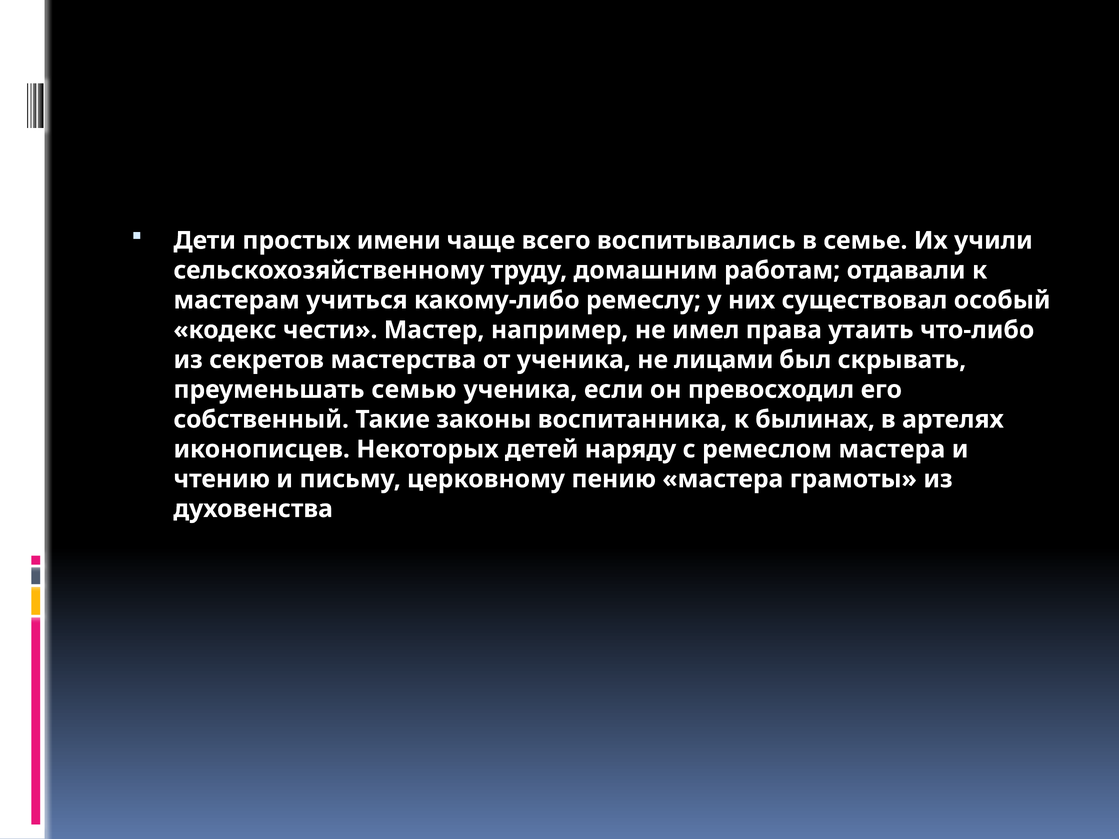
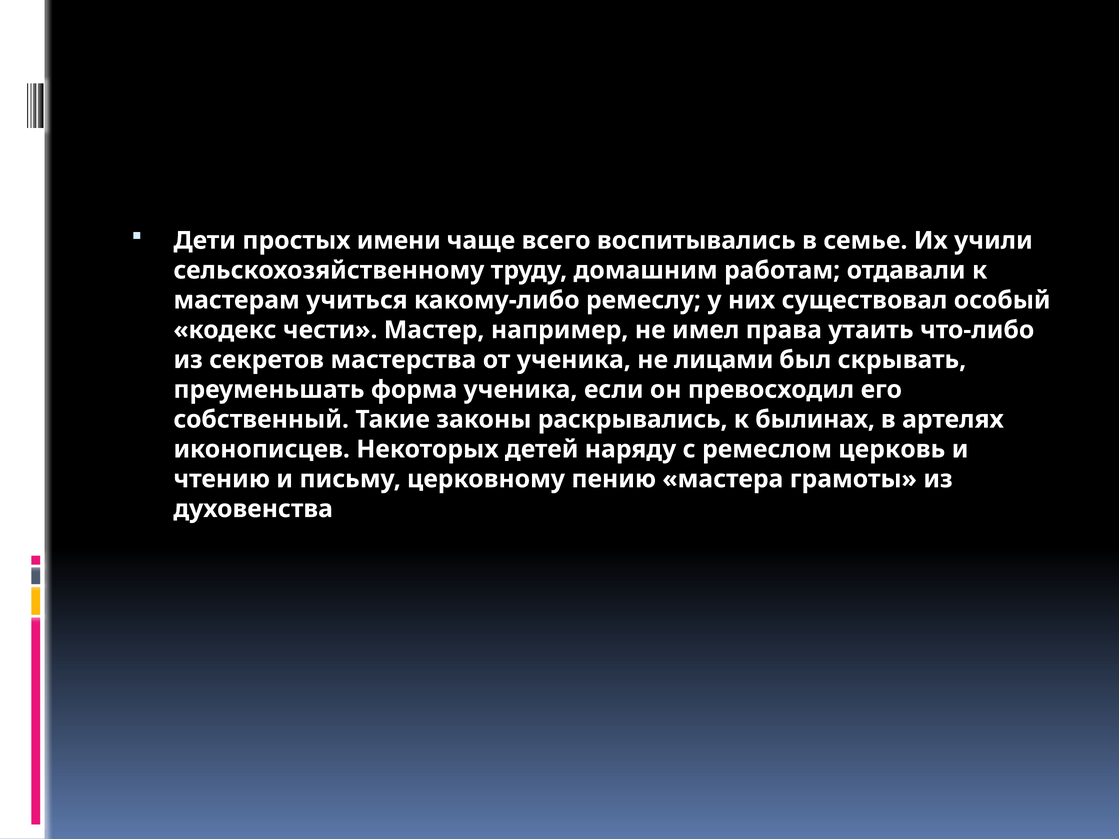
семью: семью -> форма (414, 390)
воспитанника: воспитанника -> раскрывались (633, 420)
ремеслом мастера: мастера -> церковь (892, 449)
